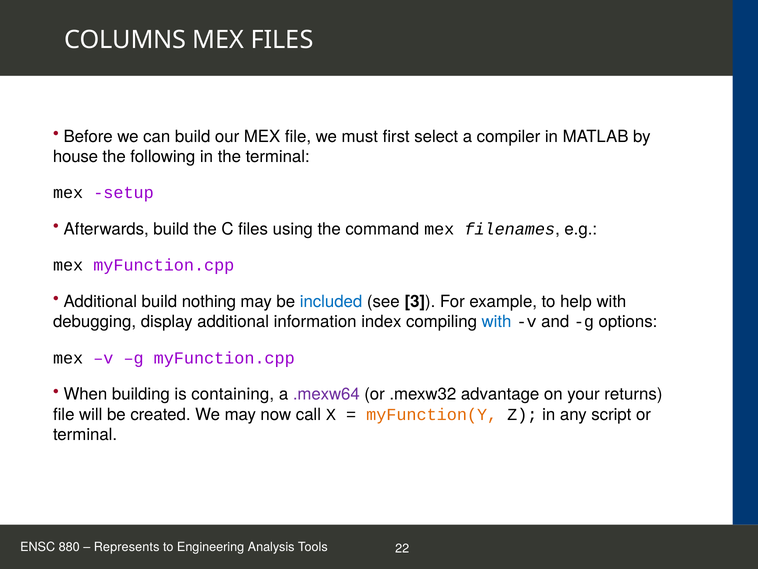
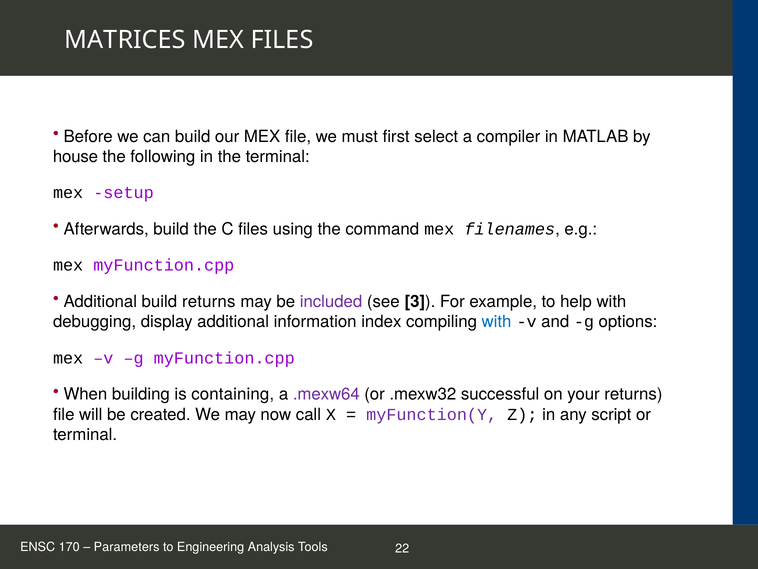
COLUMNS: COLUMNS -> MATRICES (125, 40)
build nothing: nothing -> returns (209, 301)
included colour: blue -> purple (331, 301)
advantage: advantage -> successful (500, 394)
myFunction(Y colour: orange -> purple (432, 414)
880: 880 -> 170 (69, 547)
Represents: Represents -> Parameters (127, 547)
